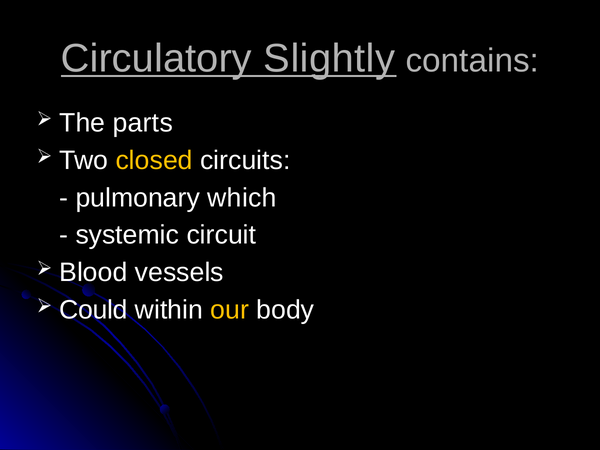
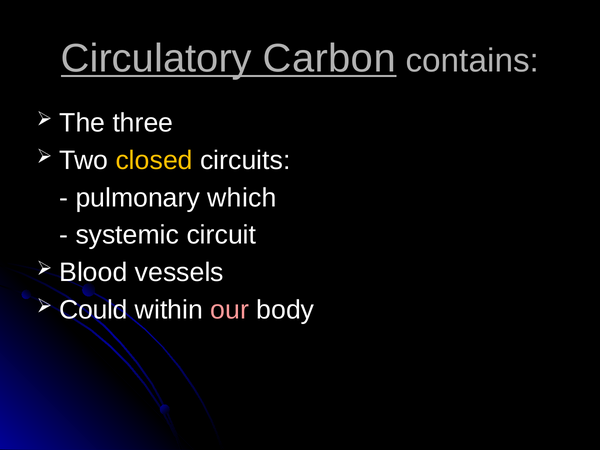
Slightly: Slightly -> Carbon (329, 58)
parts: parts -> three (143, 123)
our colour: yellow -> pink (230, 310)
